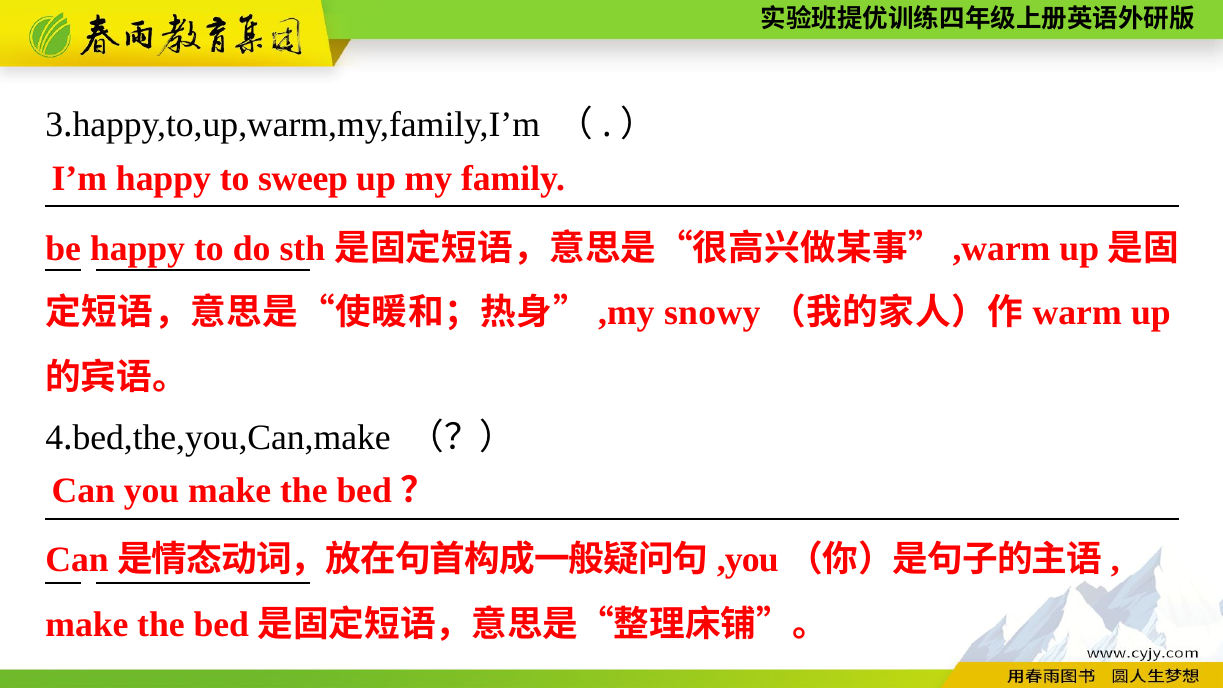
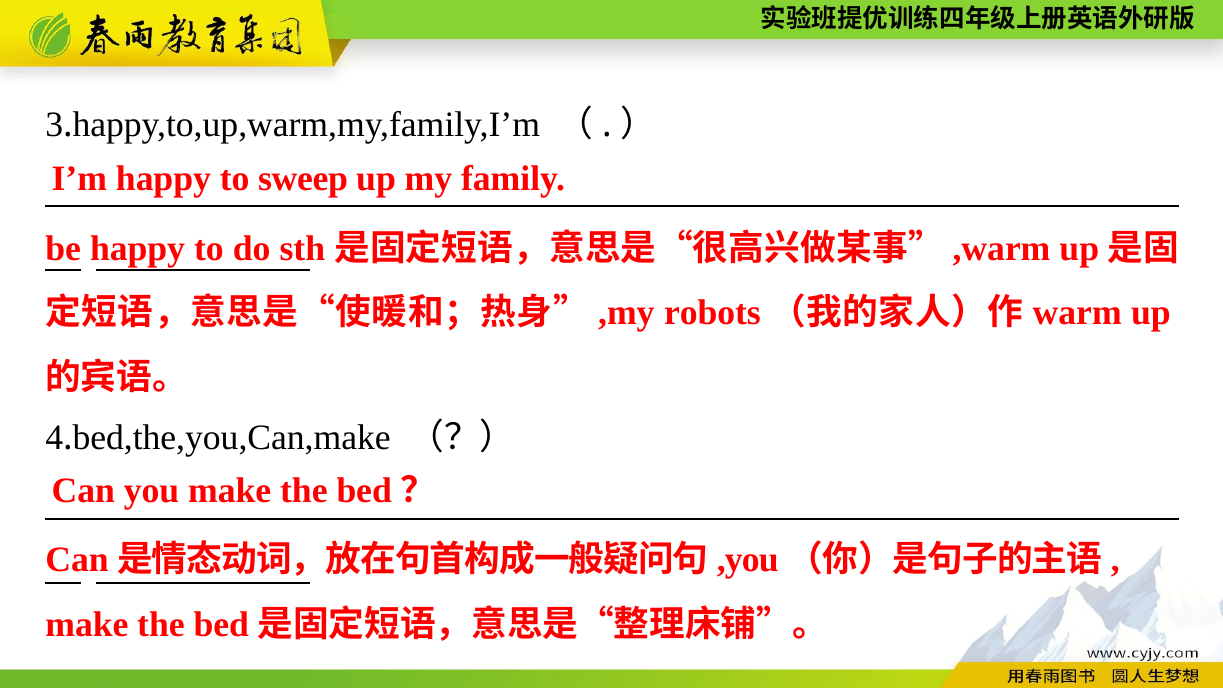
snowy: snowy -> robots (712, 313)
